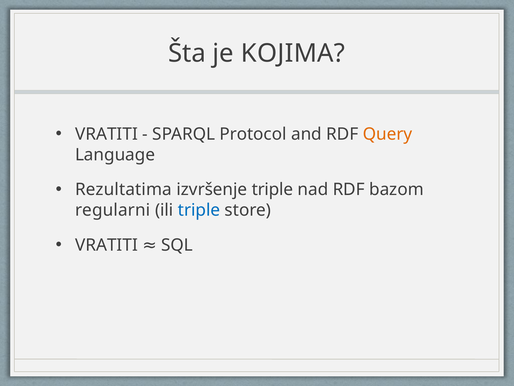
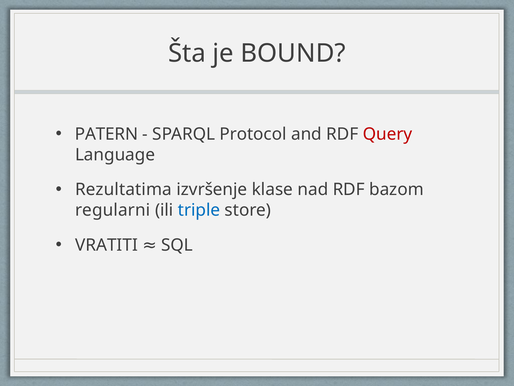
KOJIMA: KOJIMA -> BOUND (293, 53)
VRATITI: VRATITI -> PATERN (107, 134)
Query colour: orange -> red (388, 134)
izvršenje triple: triple -> klase (272, 189)
